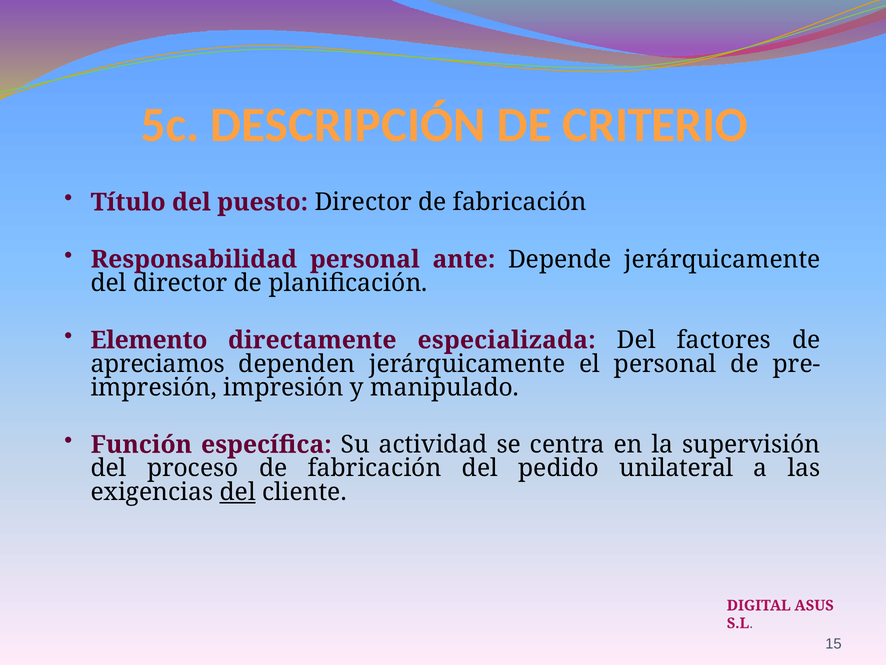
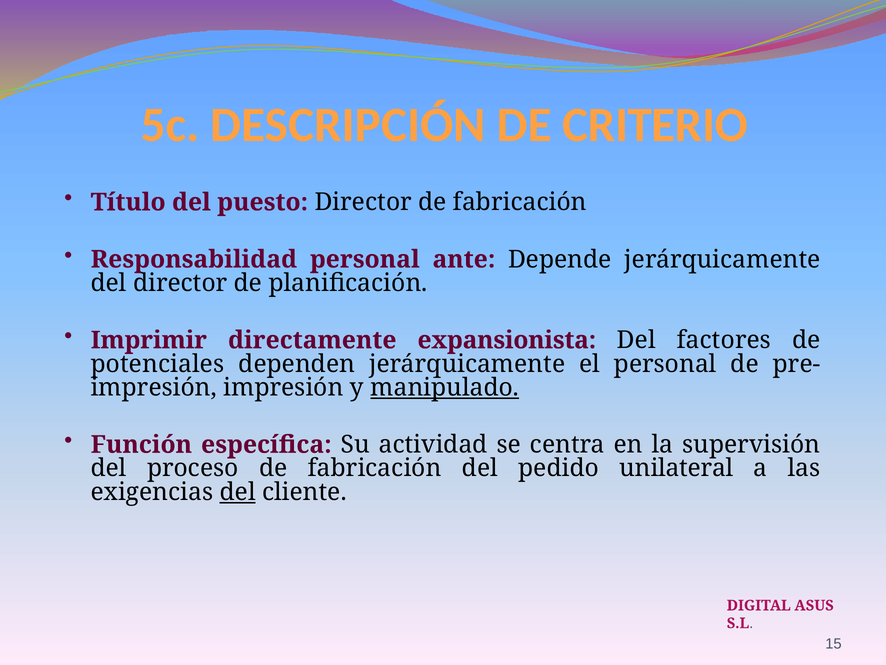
Elemento: Elemento -> Imprimir (149, 340)
especializada: especializada -> expansionista (507, 340)
apreciamos: apreciamos -> potenciales (158, 364)
manipulado underline: none -> present (445, 387)
